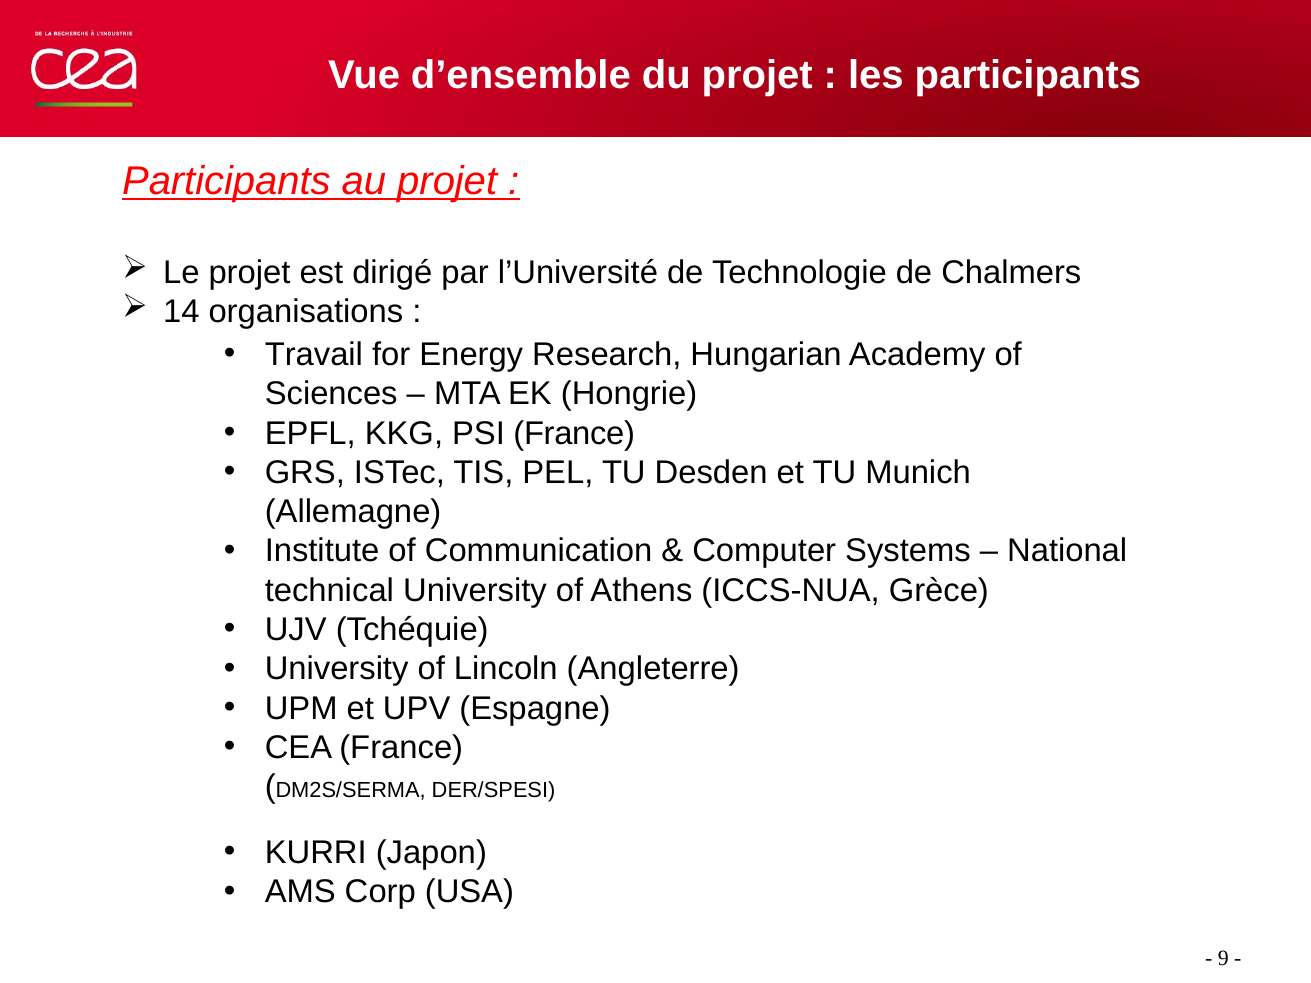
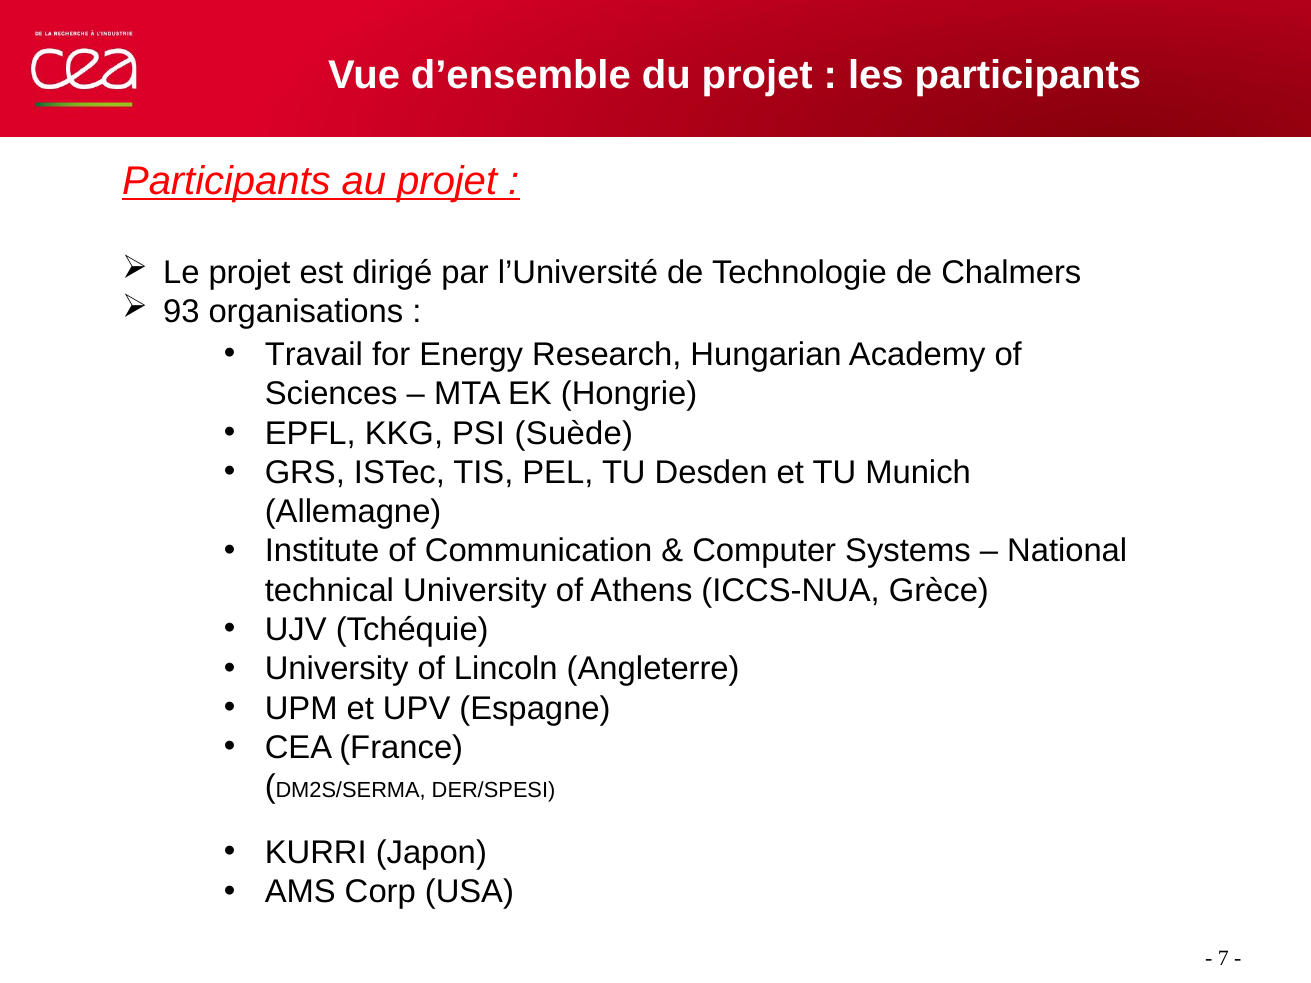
14: 14 -> 93 (181, 312)
PSI France: France -> Suède (574, 433)
9: 9 -> 7 (1223, 959)
